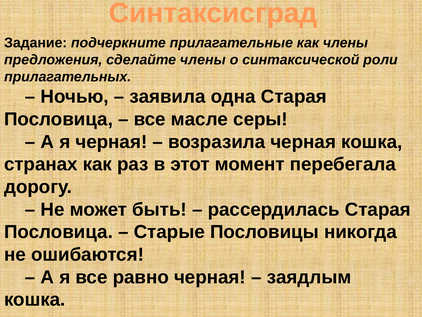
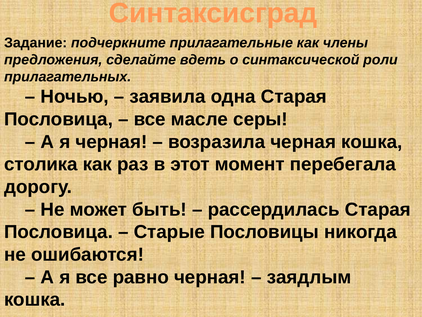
сделайте члены: члены -> вдеть (203, 60)
странах: странах -> столика (41, 164)
